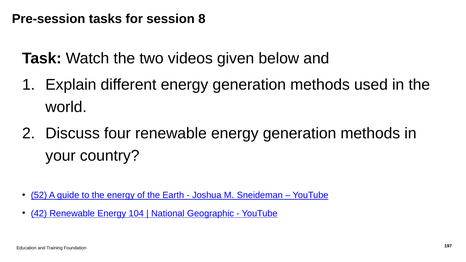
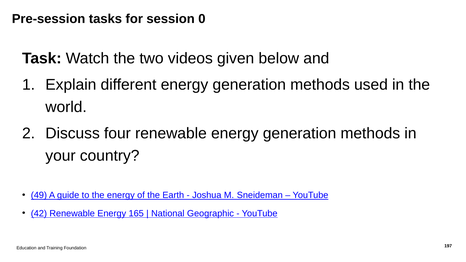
8: 8 -> 0 (202, 19)
52: 52 -> 49 (39, 195)
104: 104 -> 165 (136, 214)
